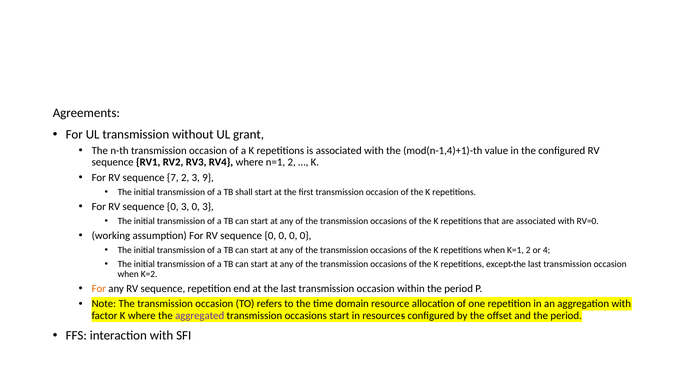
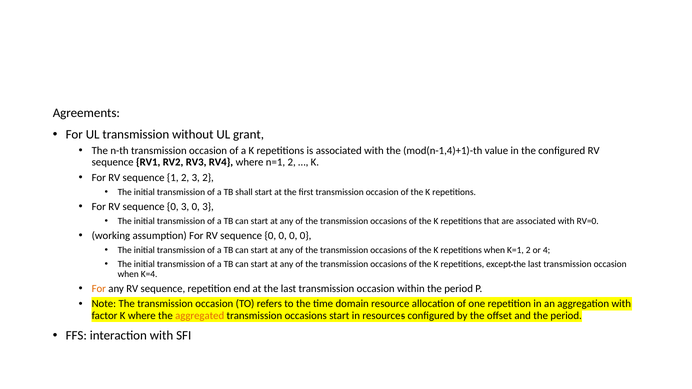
7: 7 -> 1 (173, 178)
3 9: 9 -> 2 (208, 178)
K=2: K=2 -> K=4 (149, 274)
aggregated colour: purple -> orange (200, 316)
